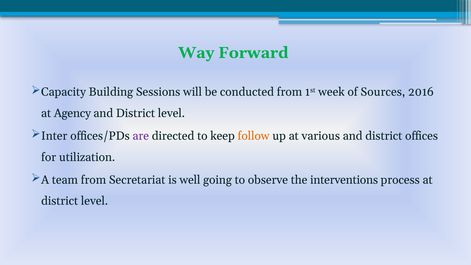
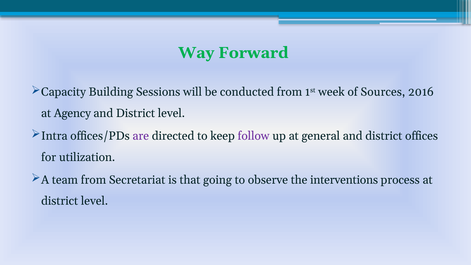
Inter: Inter -> Intra (54, 136)
follow colour: orange -> purple (254, 136)
various: various -> general (321, 136)
well: well -> that (190, 180)
